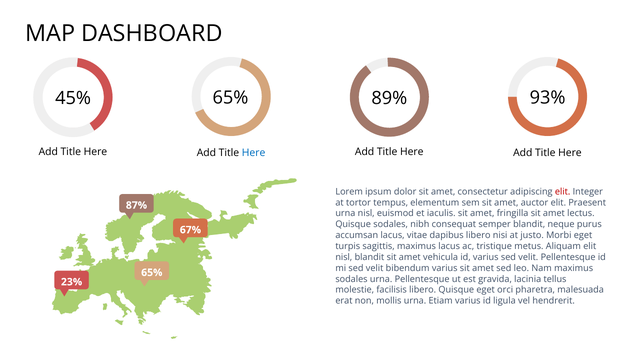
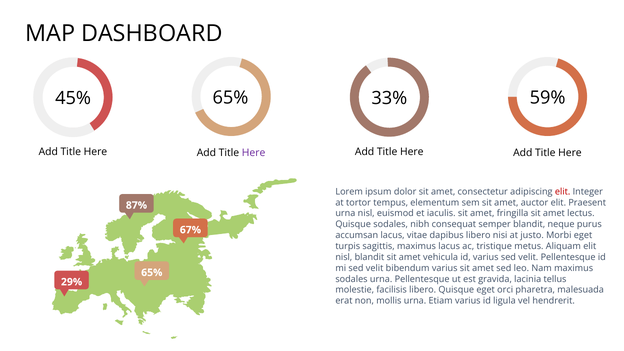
93%: 93% -> 59% (548, 98)
89%: 89% -> 33% (389, 98)
Here colour: blue -> purple (254, 153)
23%: 23% -> 29% (72, 282)
